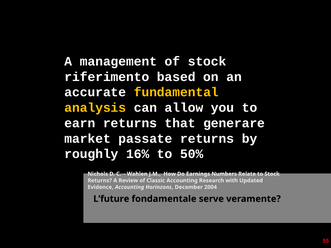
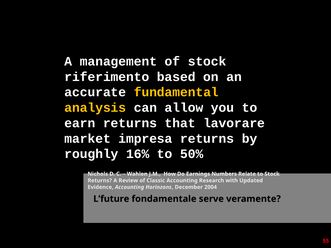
generare: generare -> lavorare (234, 123)
passate: passate -> impresa (145, 139)
